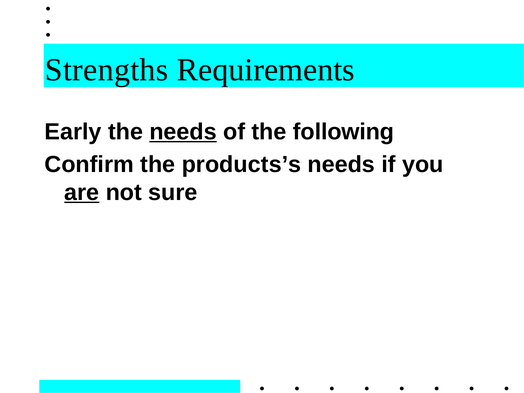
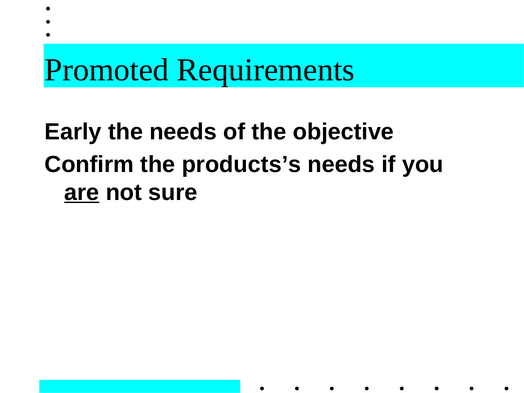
Strengths: Strengths -> Promoted (107, 70)
needs underline: present -> none (183, 132)
following: following -> objective (343, 132)
